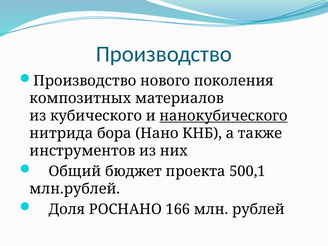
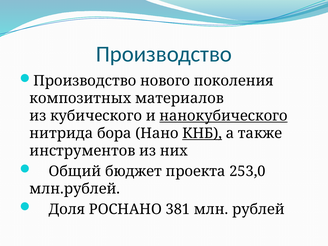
КНБ underline: none -> present (202, 133)
500,1: 500,1 -> 253,0 (247, 171)
166: 166 -> 381 (178, 209)
